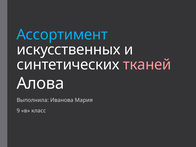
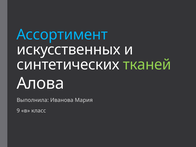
тканей colour: pink -> light green (147, 65)
